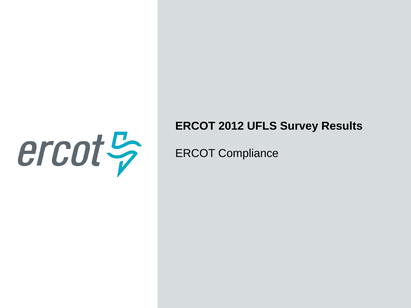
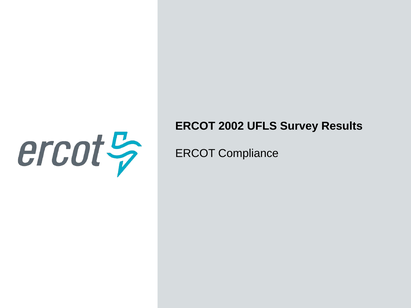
2012: 2012 -> 2002 (231, 126)
